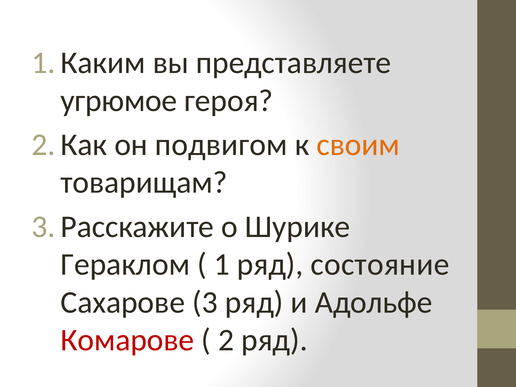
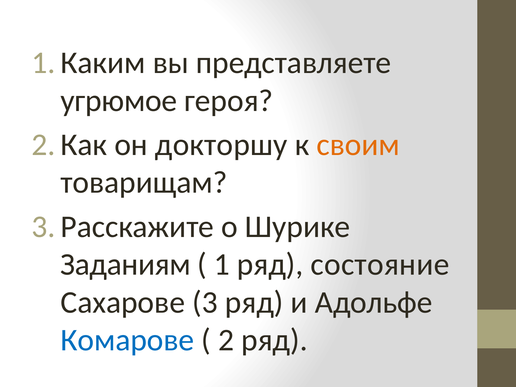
подвигом: подвигом -> докторшу (221, 145)
Гераклом: Гераклом -> Заданиям (125, 265)
Комарове colour: red -> blue (127, 340)
